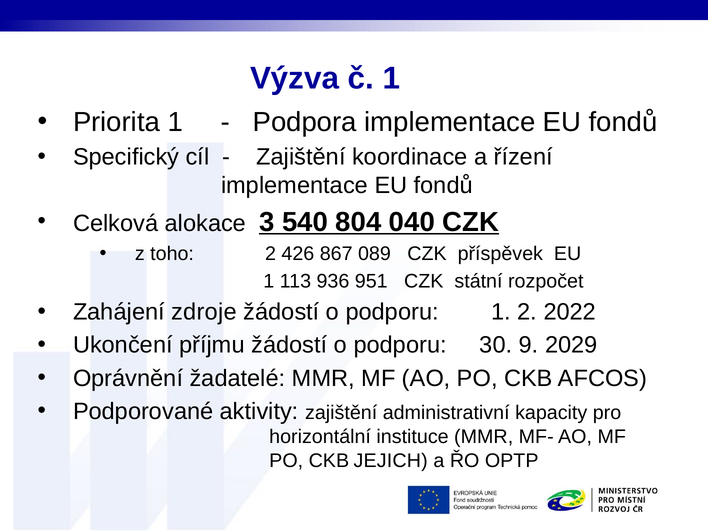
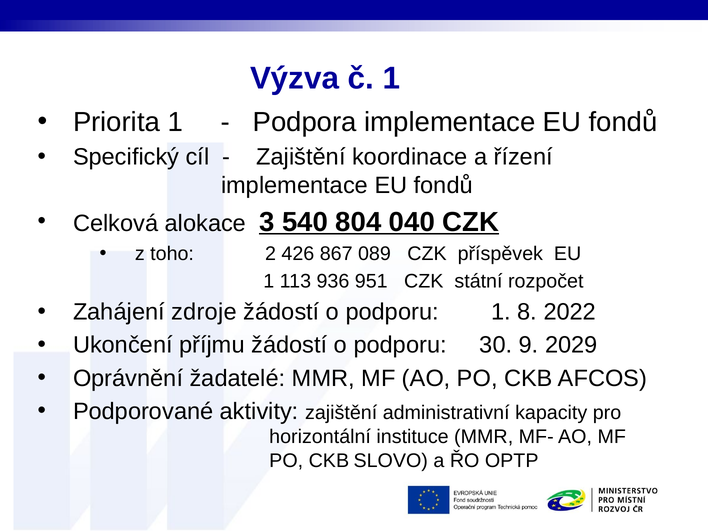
1 2: 2 -> 8 (527, 312)
JEJICH: JEJICH -> SLOVO (391, 461)
